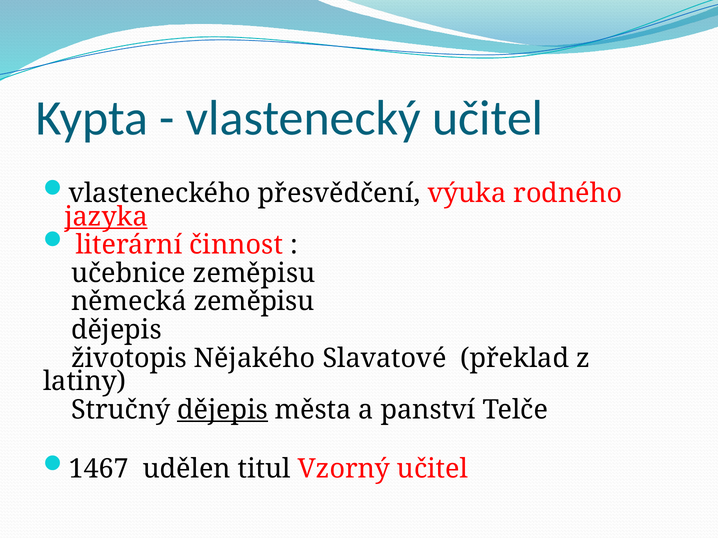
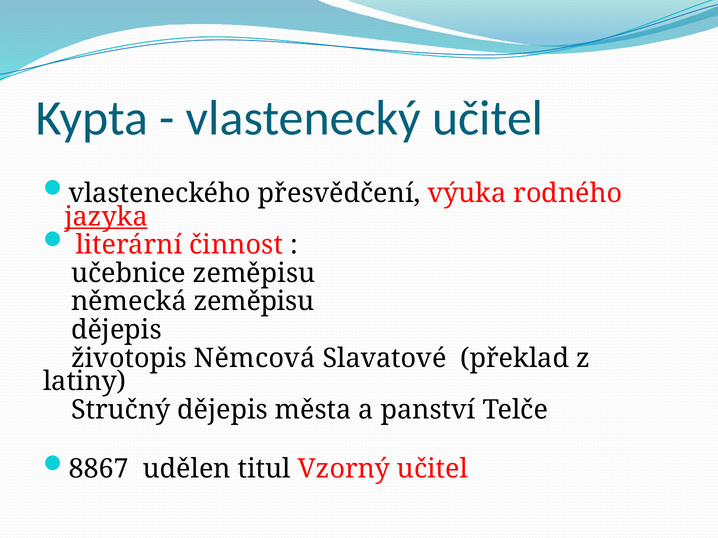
Nějakého: Nějakého -> Němcová (255, 359)
dějepis underline: present -> none (223, 410)
1467: 1467 -> 8867 (99, 469)
